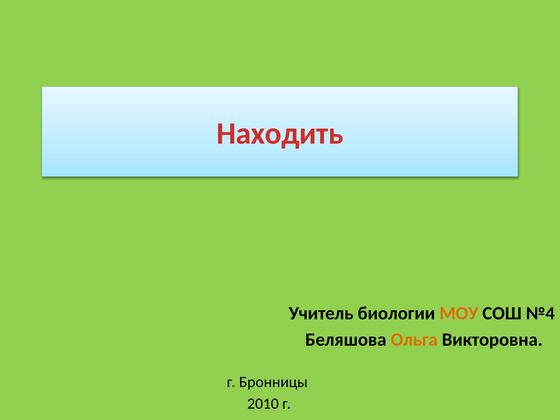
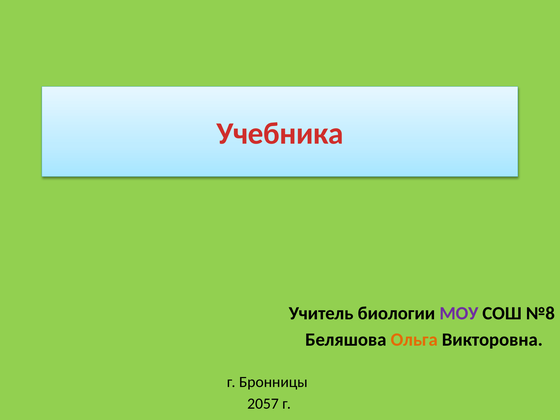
Находить: Находить -> Учебника (280, 134)
МОУ colour: orange -> purple (459, 314)
№4: №4 -> №8 (540, 314)
2010: 2010 -> 2057 (263, 404)
